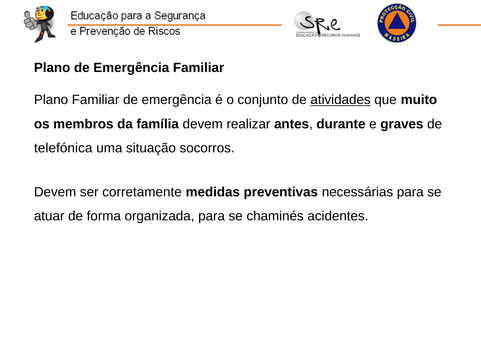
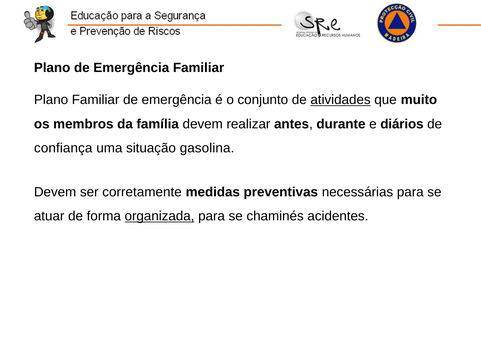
graves: graves -> diários (402, 124)
telefónica: telefónica -> confiança (63, 148)
socorros: socorros -> gasolina (207, 148)
organizada underline: none -> present (160, 216)
